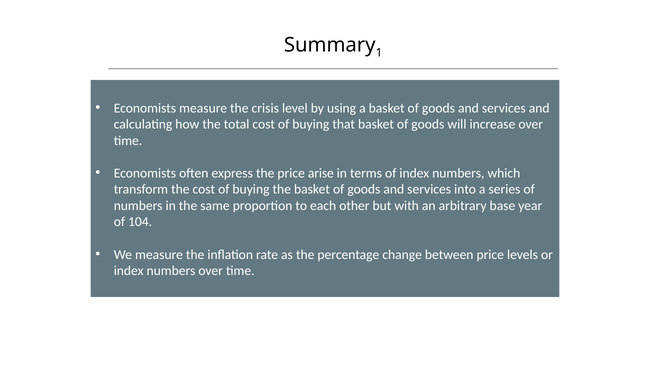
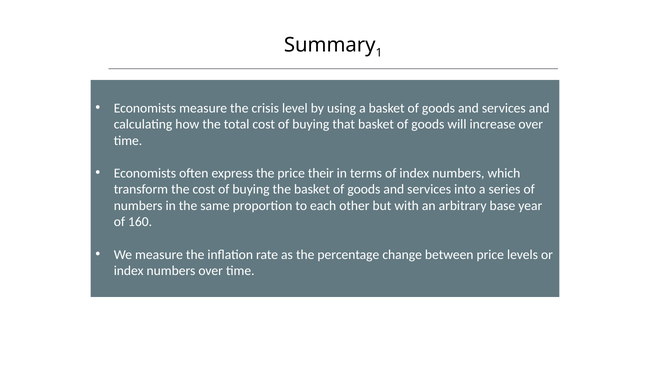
arise: arise -> their (321, 173)
104: 104 -> 160 (140, 222)
